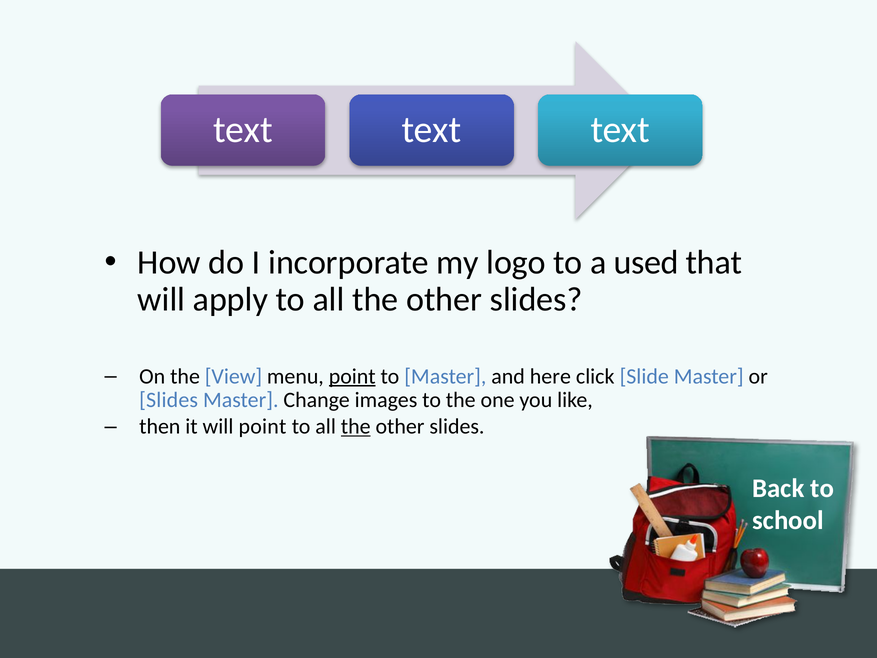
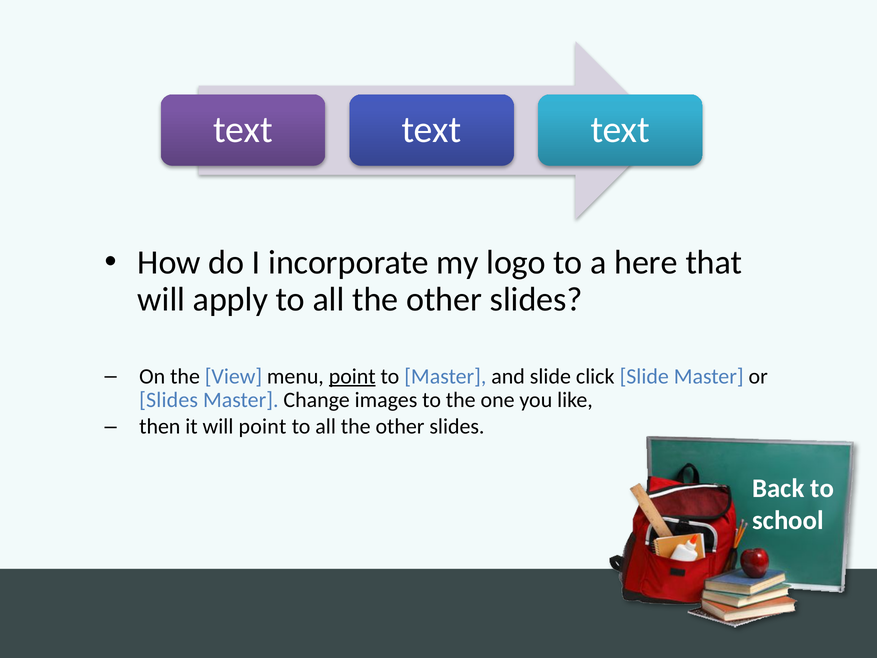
used: used -> here (646, 262)
and here: here -> slide (550, 376)
the underline: present -> none (356, 426)
